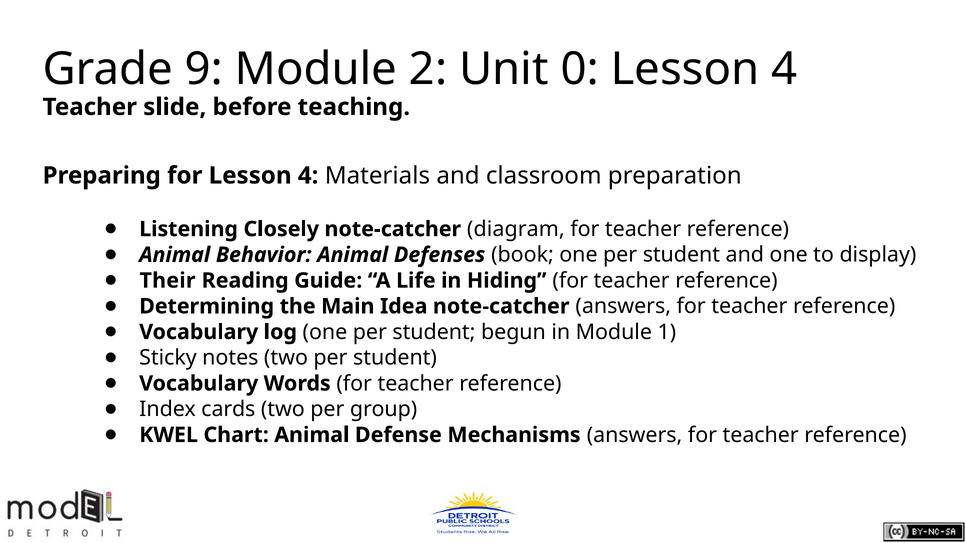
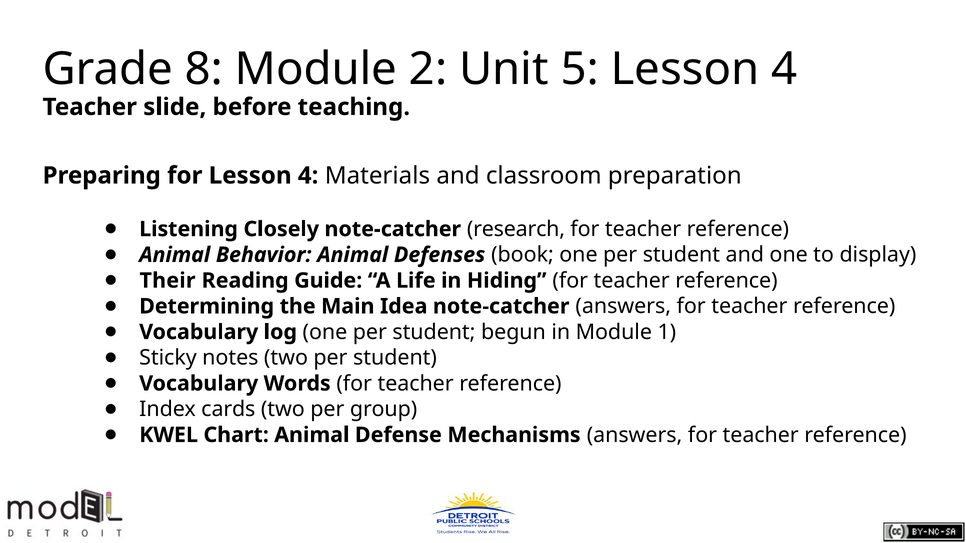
9: 9 -> 8 (204, 69)
0: 0 -> 5 (580, 69)
diagram: diagram -> research (516, 229)
